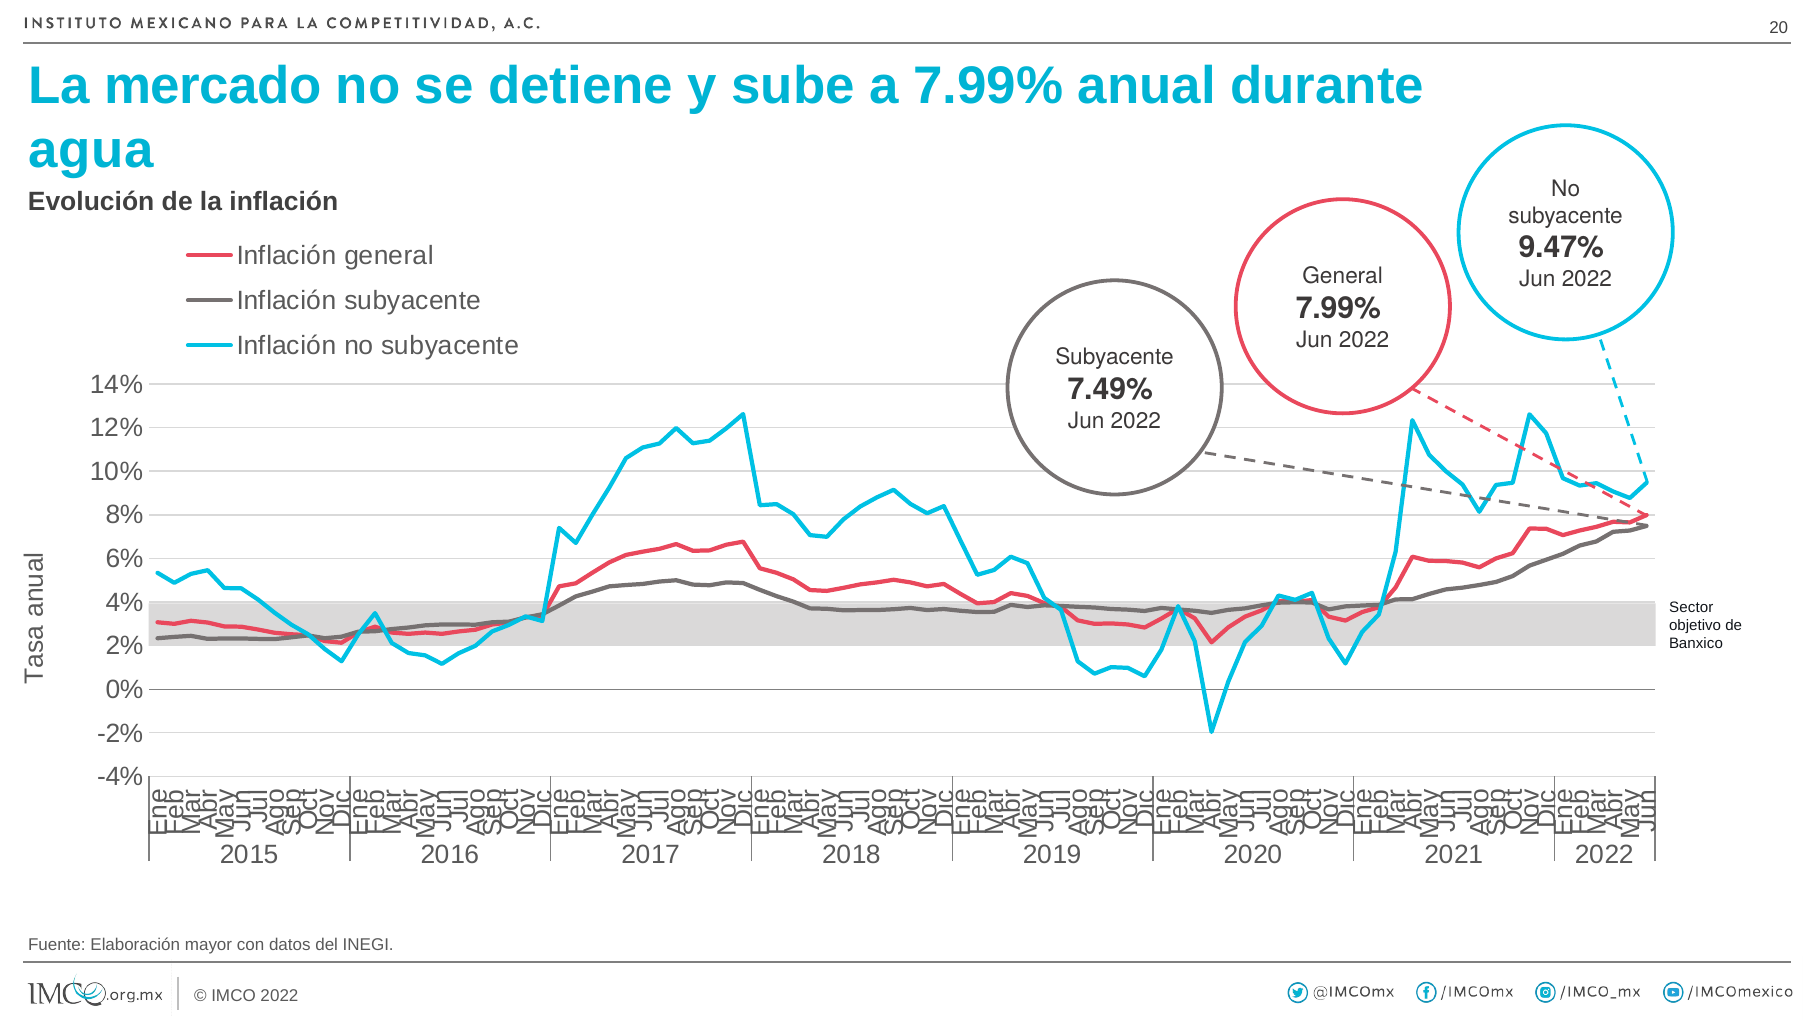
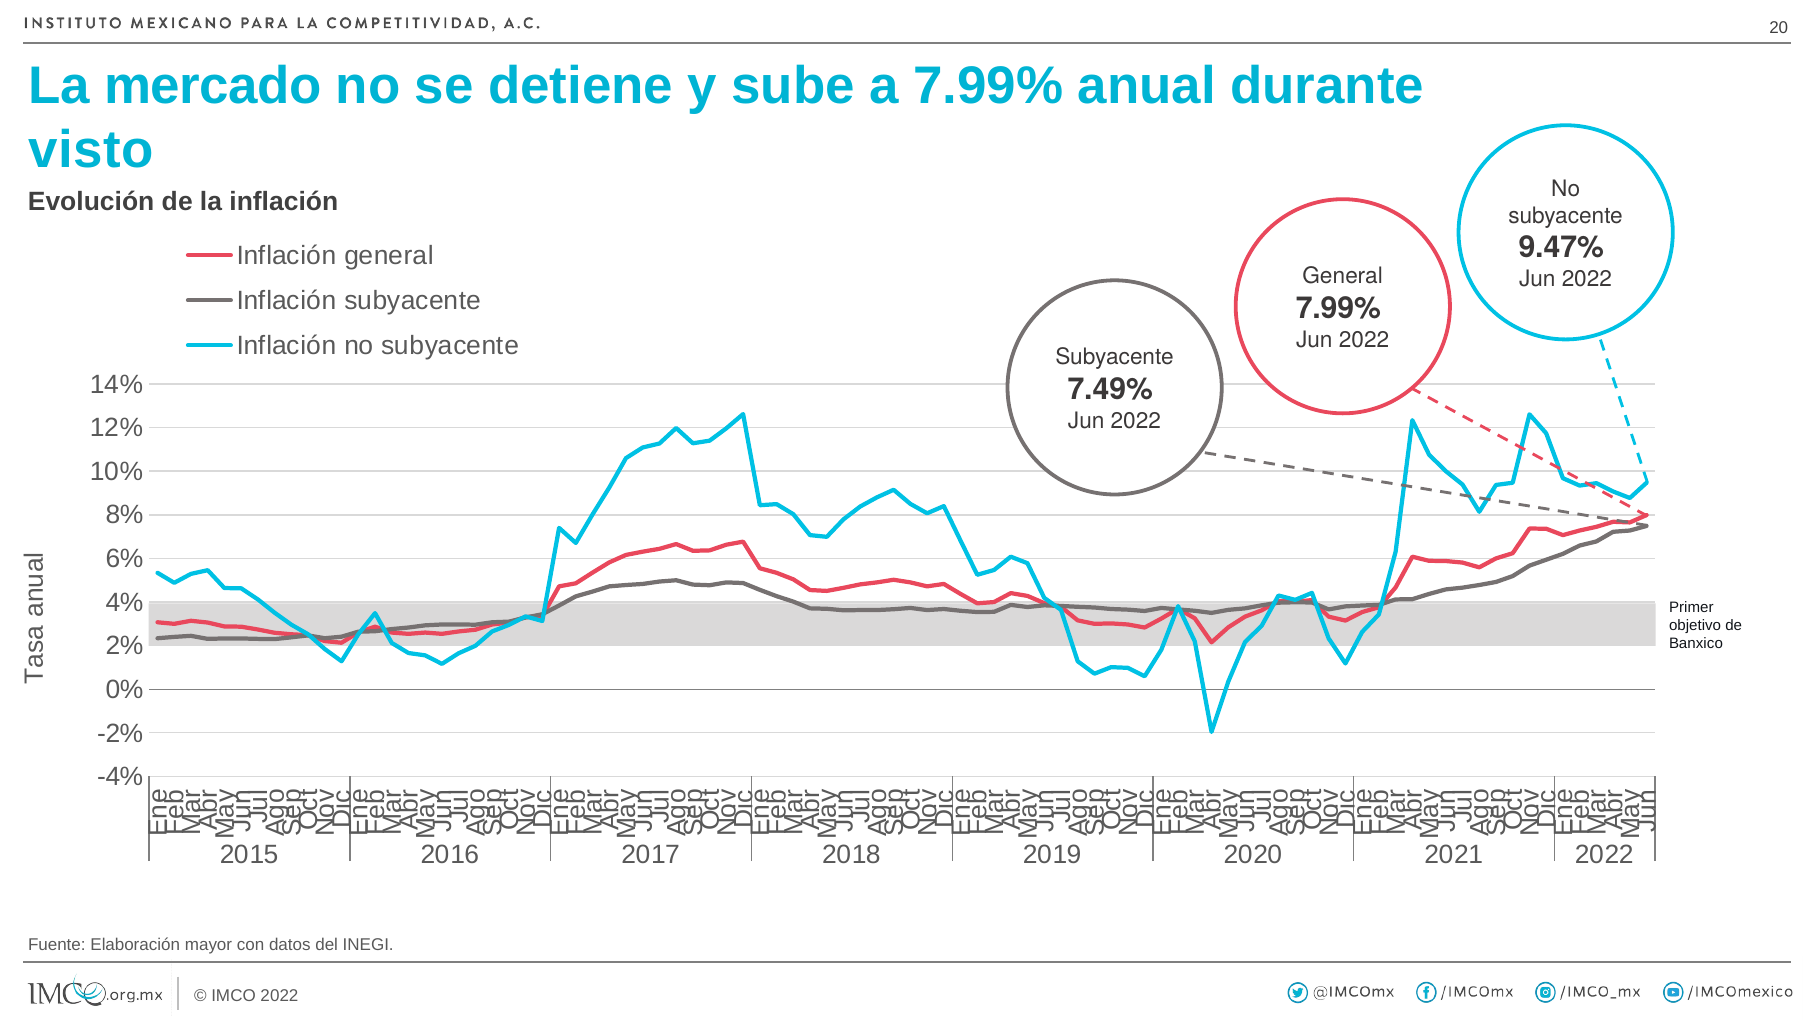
agua: agua -> visto (91, 150)
Sector: Sector -> Primer (1691, 607)
